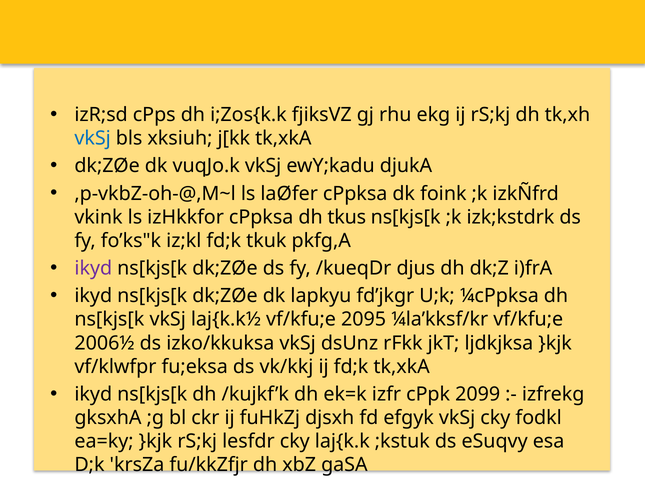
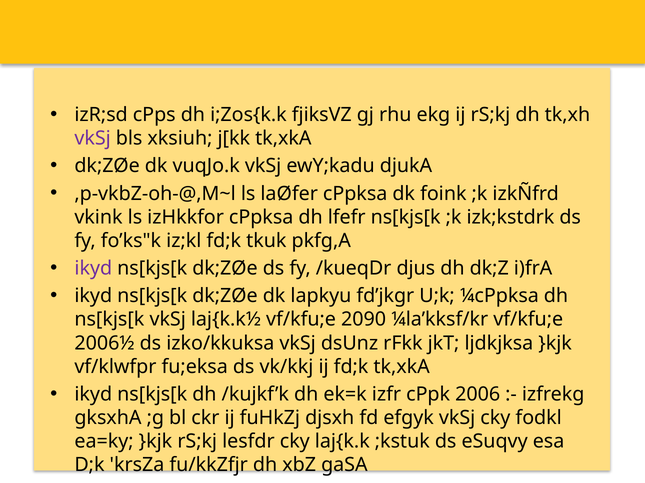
vkSj colour: blue -> purple (93, 139)
tkus: tkus -> lfefr (347, 217)
2095: 2095 -> 2090 (364, 320)
2099: 2099 -> 2006 (478, 395)
